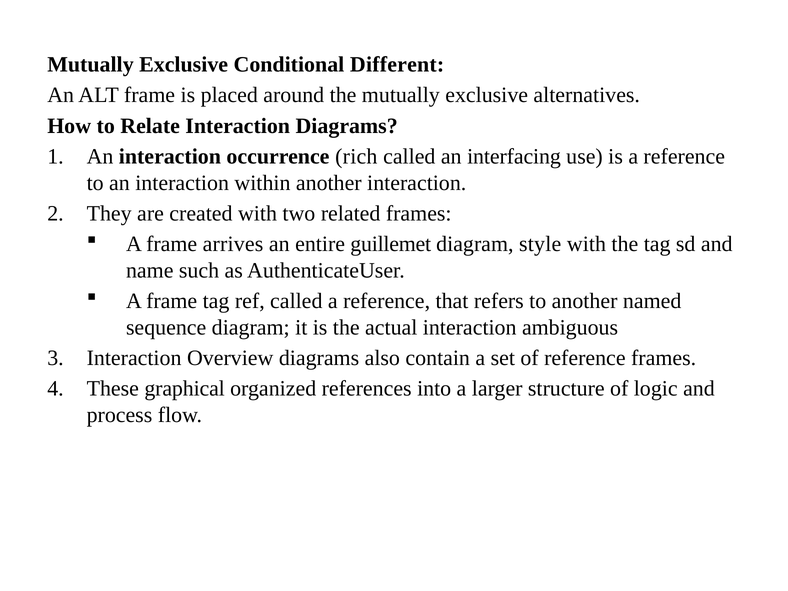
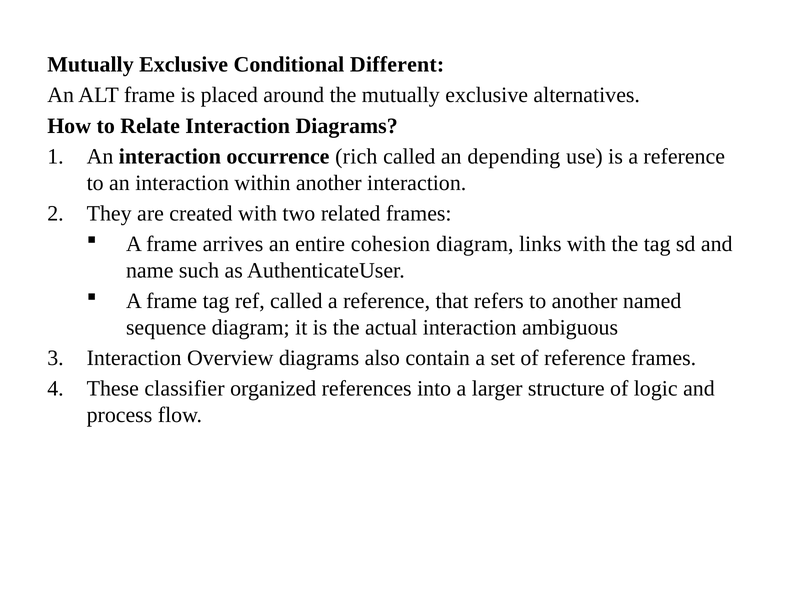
interfacing: interfacing -> depending (514, 157)
guillemet: guillemet -> cohesion (391, 244)
style: style -> links (540, 244)
graphical: graphical -> classifier (184, 389)
